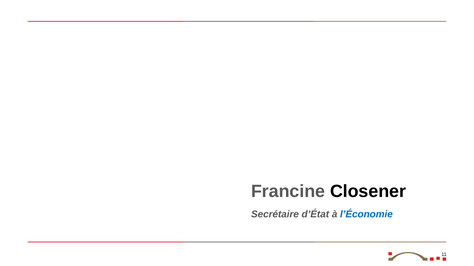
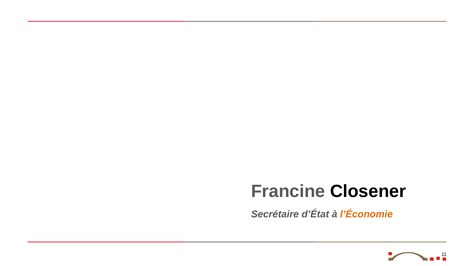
l’Économie colour: blue -> orange (366, 215)
